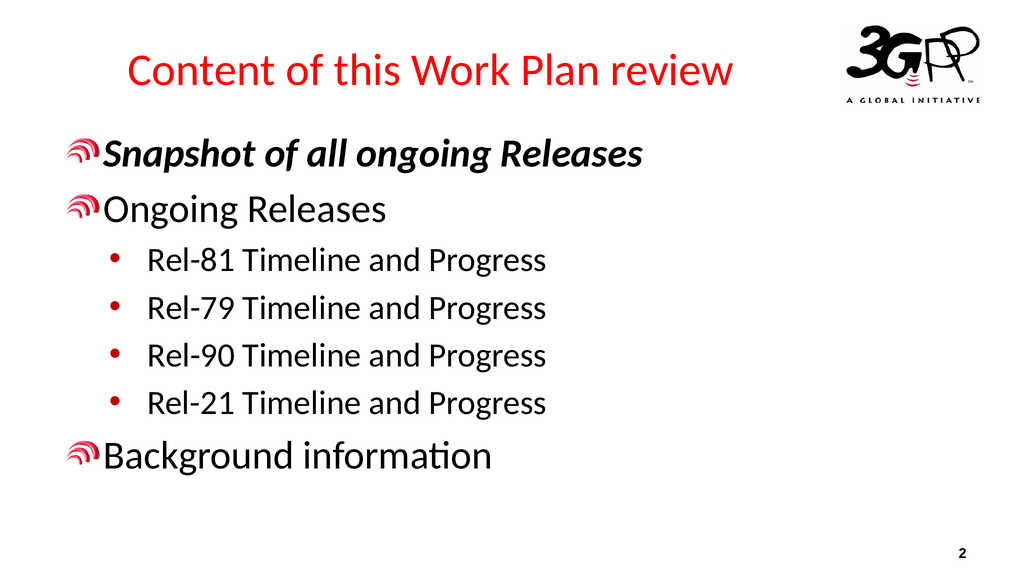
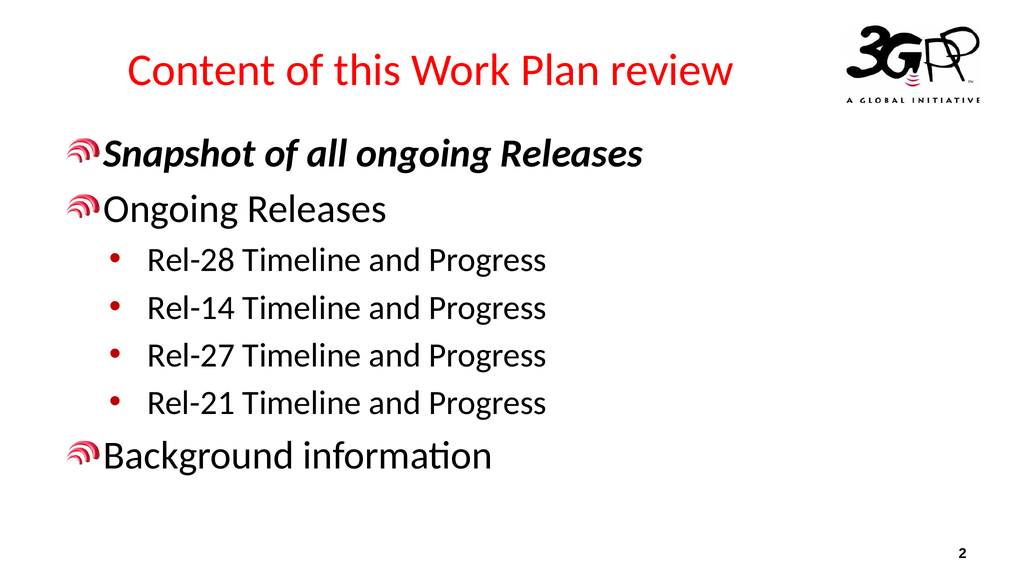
Rel-81: Rel-81 -> Rel-28 (191, 260)
Rel-79: Rel-79 -> Rel-14 (191, 308)
Rel-90: Rel-90 -> Rel-27 (191, 355)
